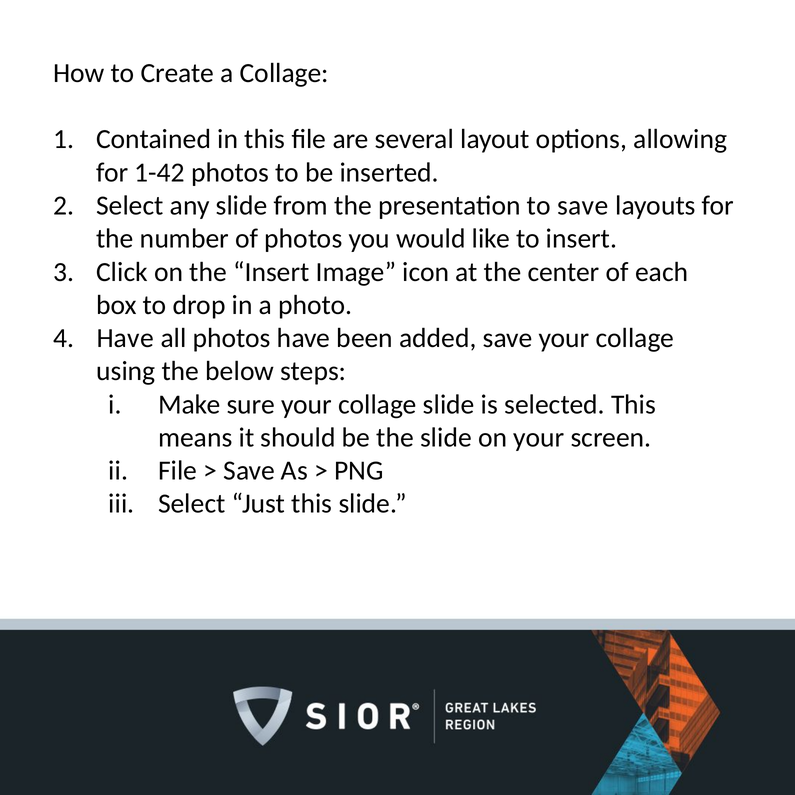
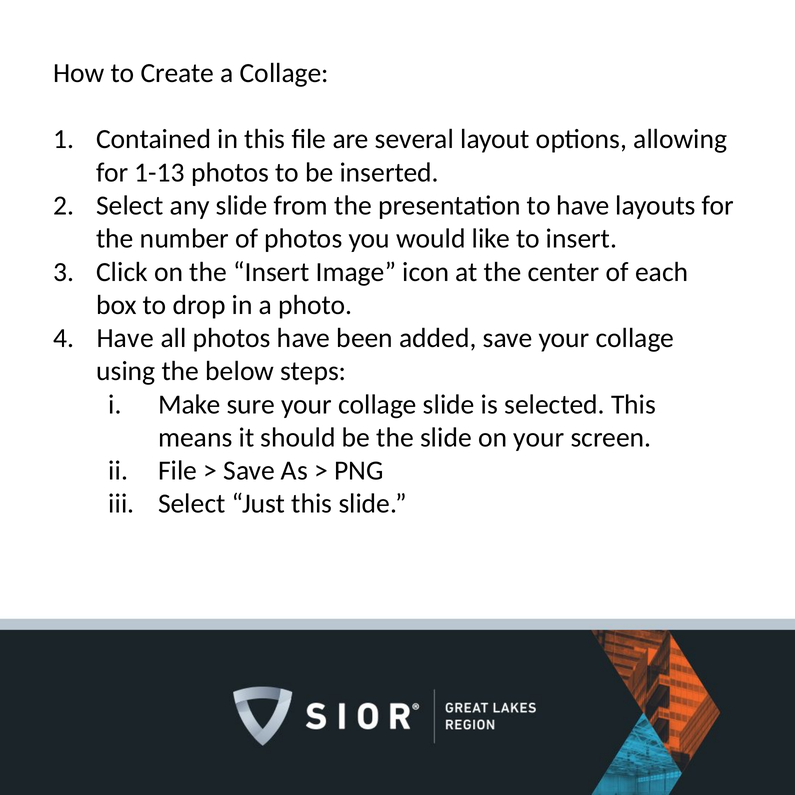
1-42: 1-42 -> 1-13 (160, 172)
to save: save -> have (583, 206)
